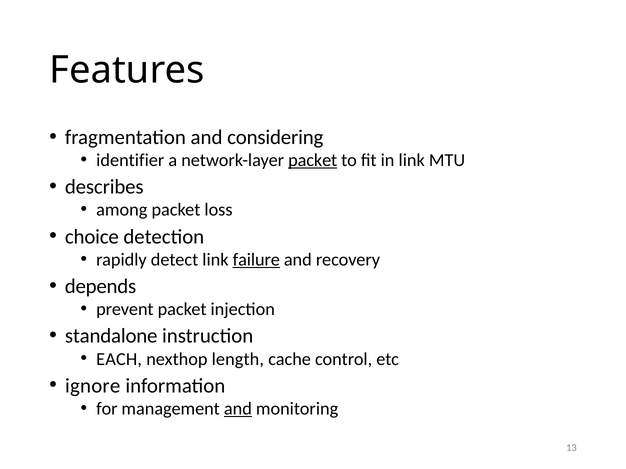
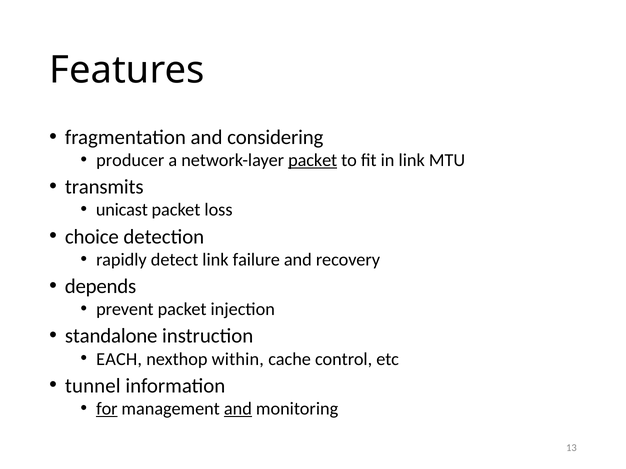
identifier: identifier -> producer (130, 160)
describes: describes -> transmits (104, 187)
among: among -> unicast (122, 210)
failure underline: present -> none (256, 260)
length: length -> within (238, 359)
ignore: ignore -> tunnel (93, 386)
for underline: none -> present (107, 409)
